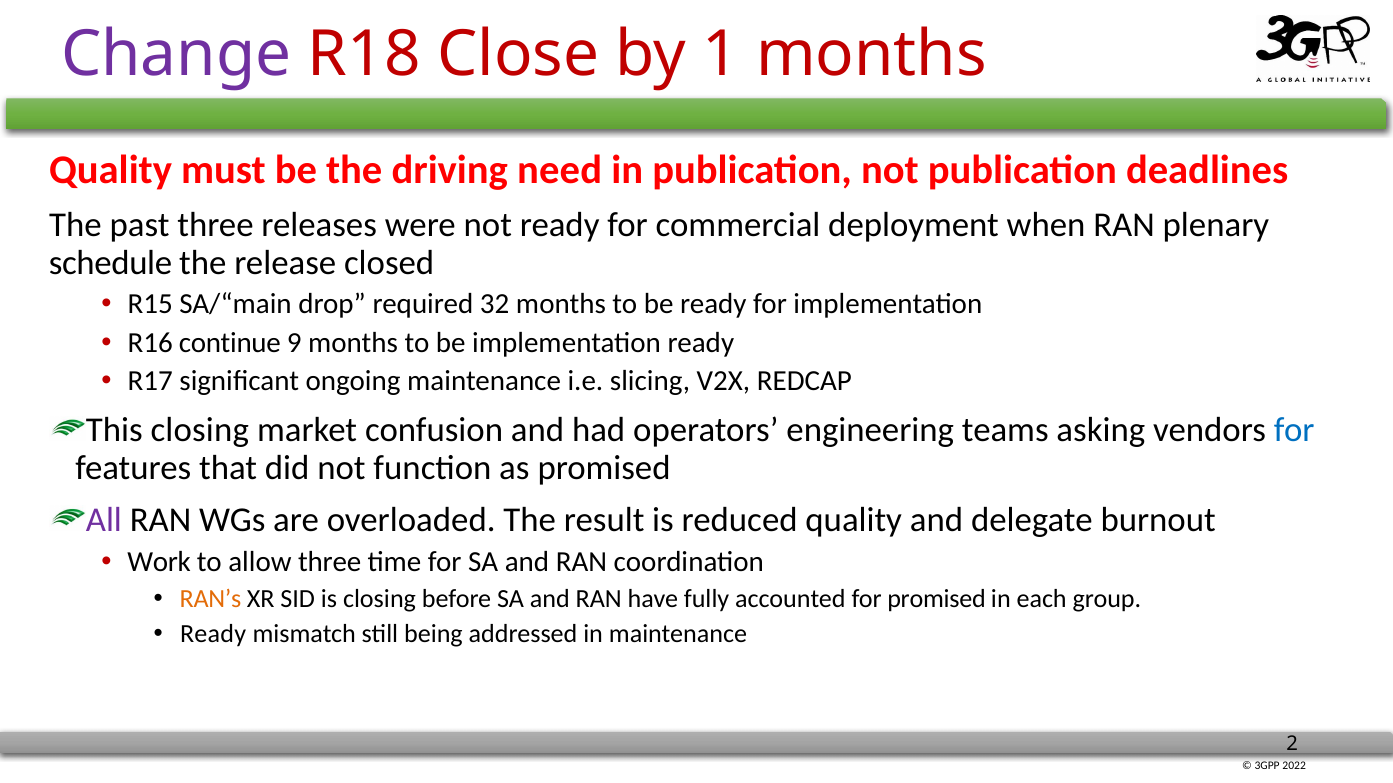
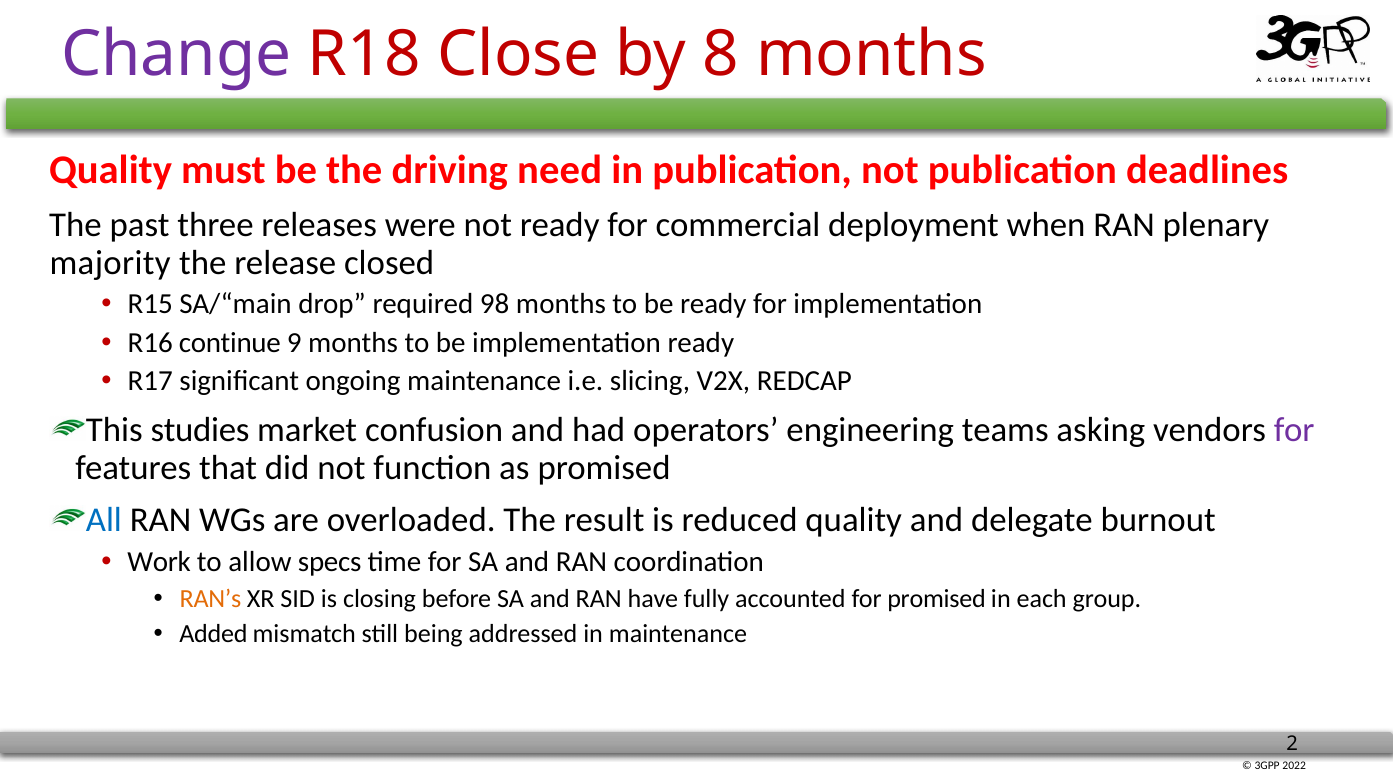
1: 1 -> 8 (721, 55)
schedule: schedule -> majority (110, 263)
32: 32 -> 98 (495, 304)
This closing: closing -> studies (200, 431)
for colour: blue -> purple (1294, 431)
All colour: purple -> blue (104, 520)
allow three: three -> specs (330, 562)
Ready: Ready -> Added (213, 635)
